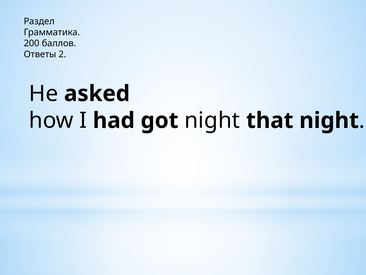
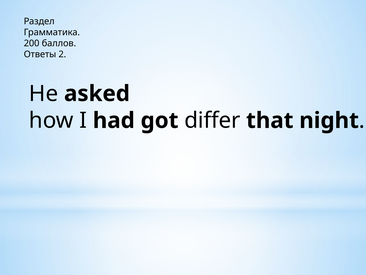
got night: night -> differ (212, 120)
